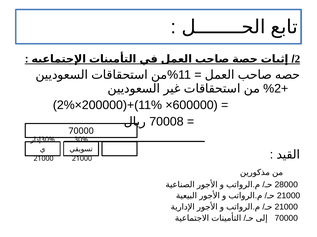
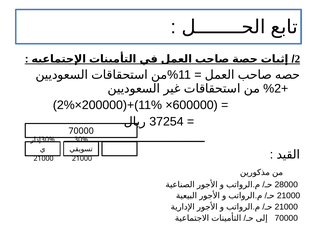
70008: 70008 -> 37254 (166, 122)
